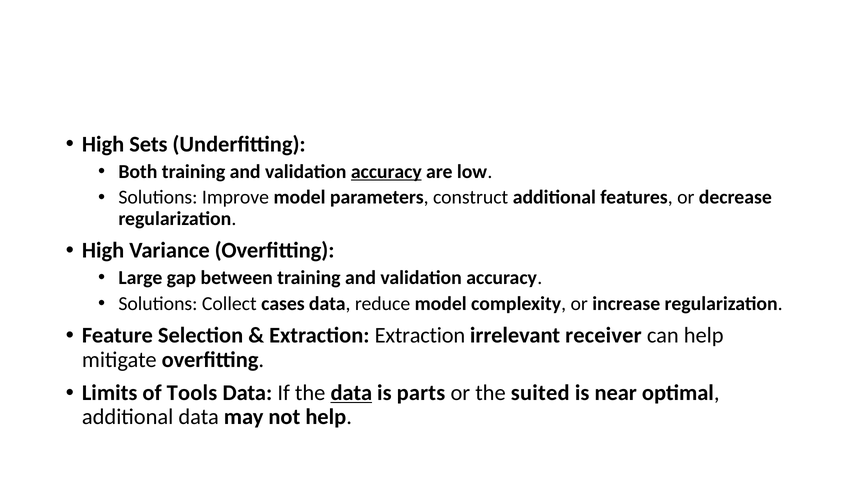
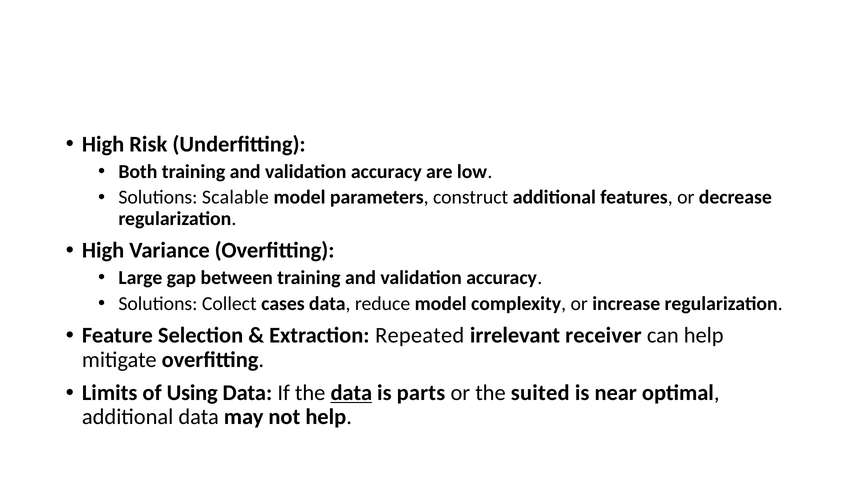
Sets: Sets -> Risk (148, 144)
accuracy underline: present -> none (386, 172)
Improve: Improve -> Scalable (235, 198)
Extraction Extraction: Extraction -> Repeated (420, 336)
Tools: Tools -> Using (192, 393)
